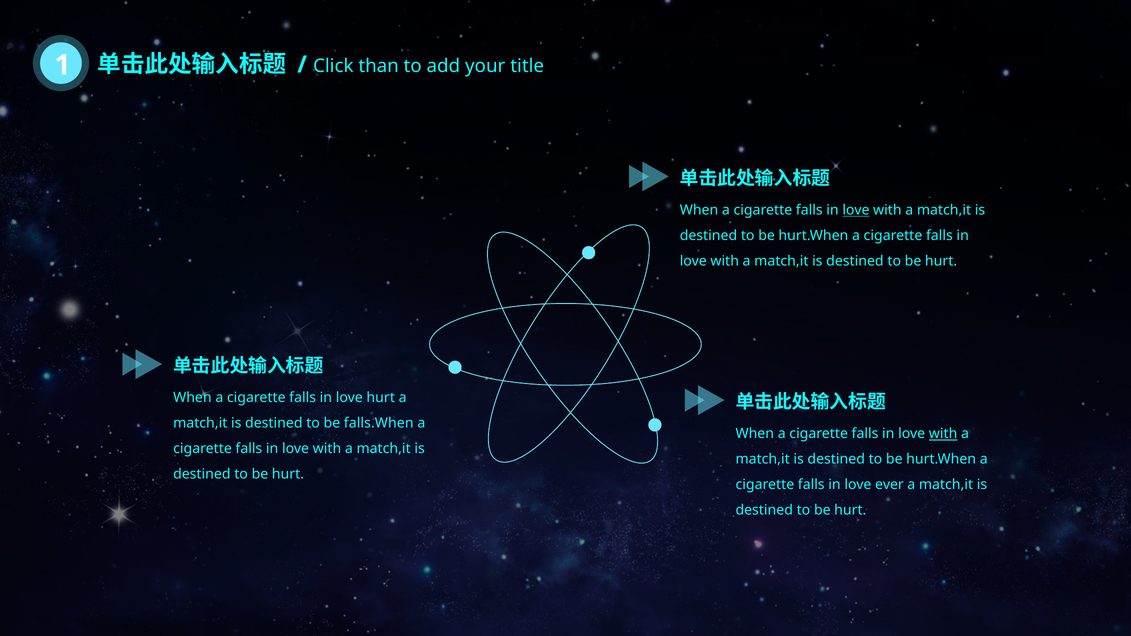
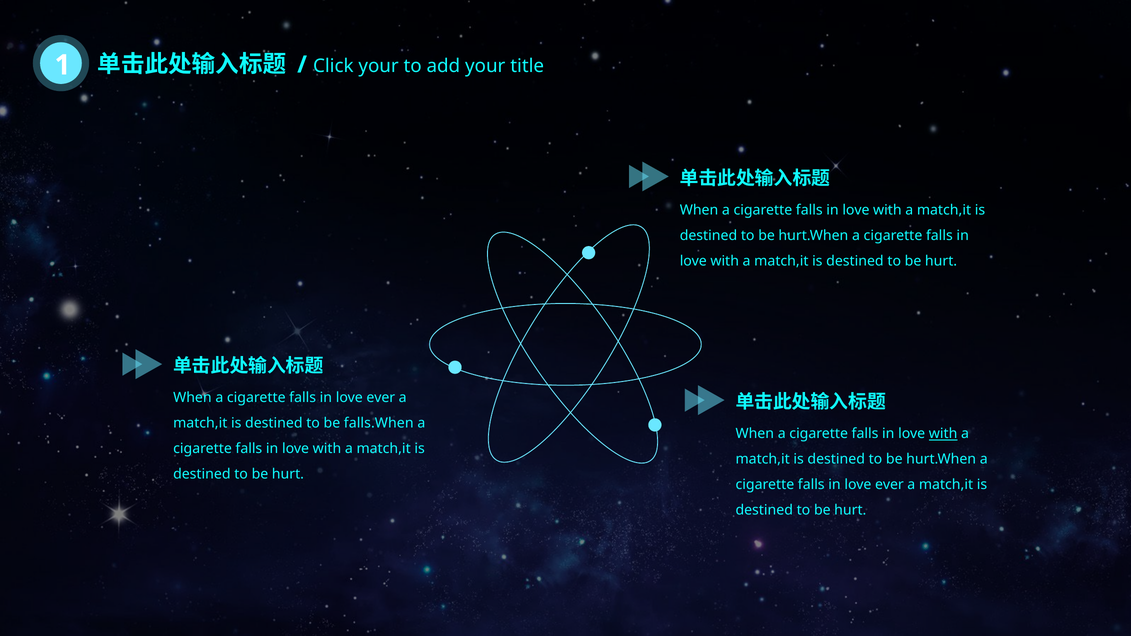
Click than: than -> your (379, 66)
love underline: present -> none (856, 210)
hurt: hurt -> ever (381, 398)
